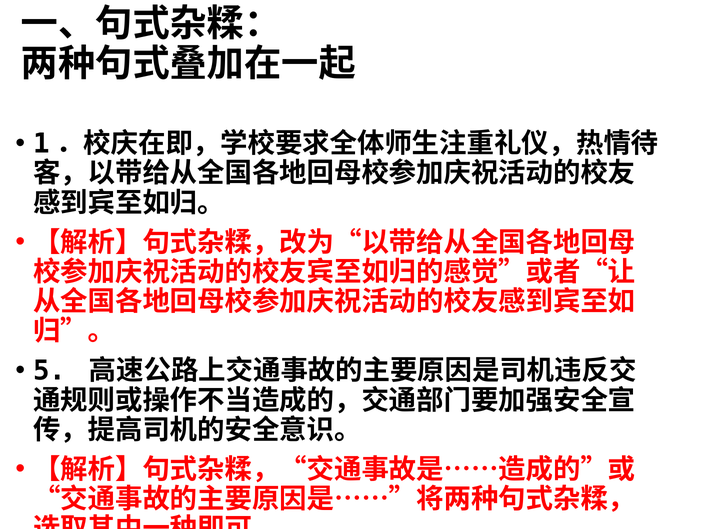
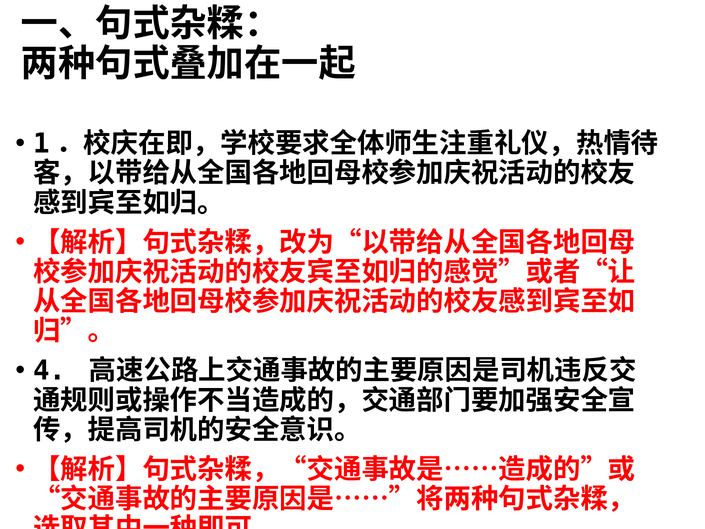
5: 5 -> 4 (49, 371)
